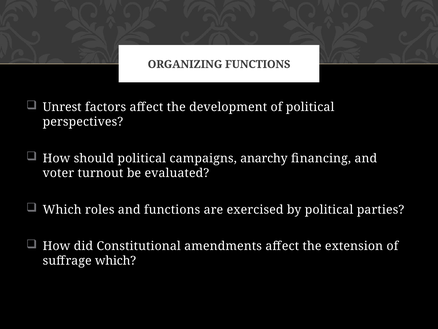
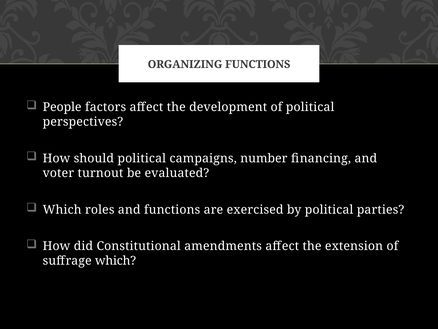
Unrest: Unrest -> People (62, 107)
anarchy: anarchy -> number (264, 158)
